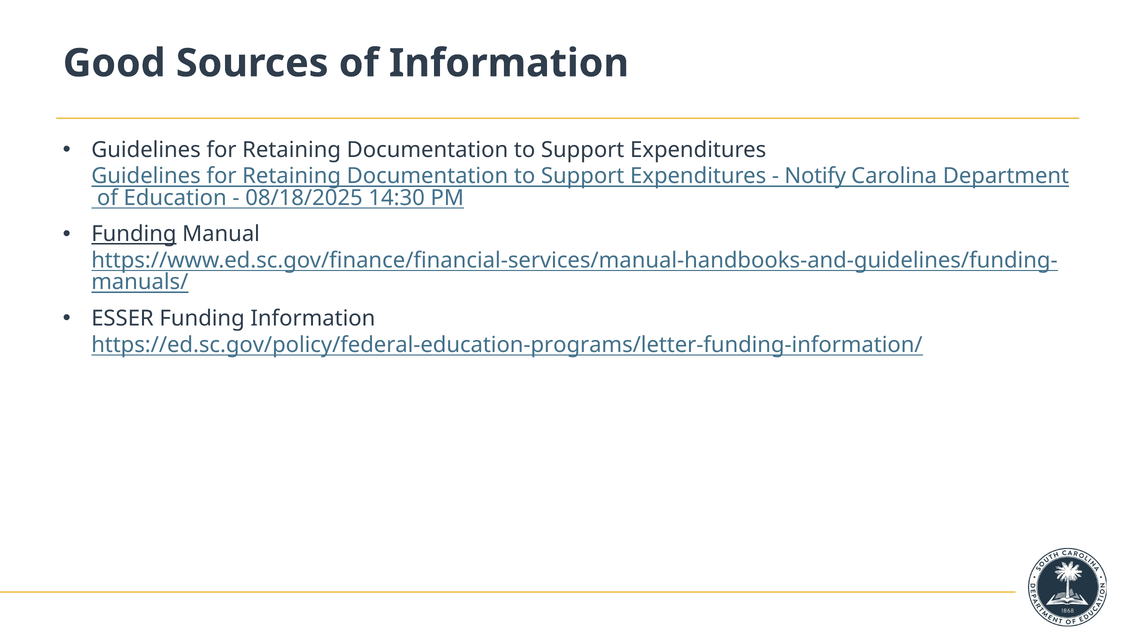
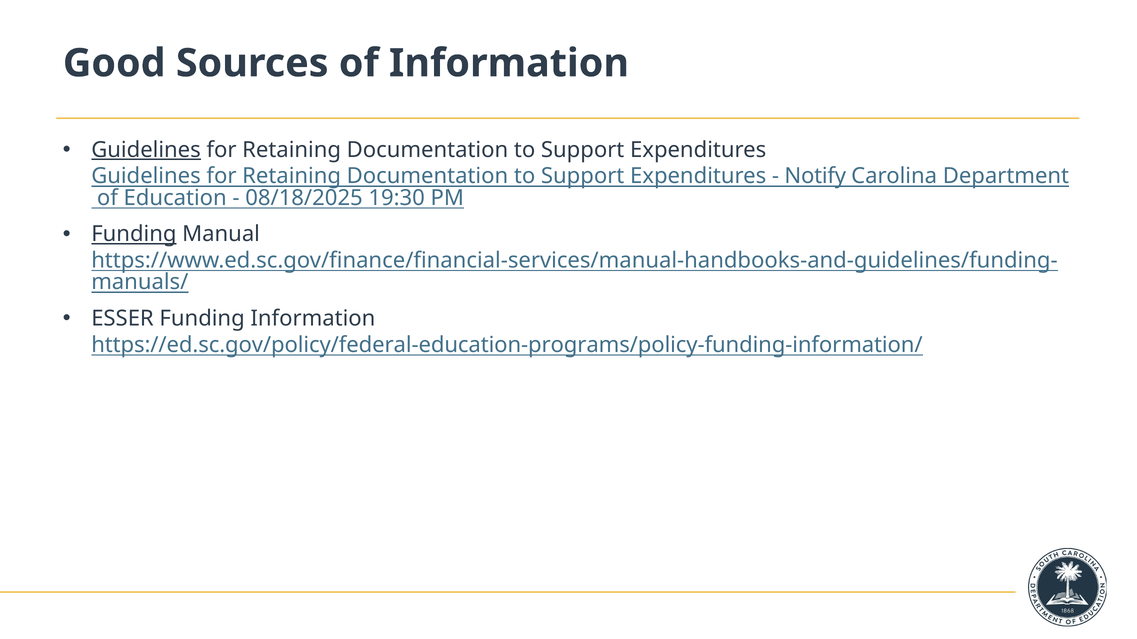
Guidelines underline: none -> present (146, 150)
14:30: 14:30 -> 19:30 (397, 198)
https://ed.sc.gov/policy/federal-education-programs/letter-funding-information/: https://ed.sc.gov/policy/federal-education-programs/letter-funding-information/ -> https://ed.sc.gov/policy/federal-education-programs/policy-funding-information/ (507, 345)
